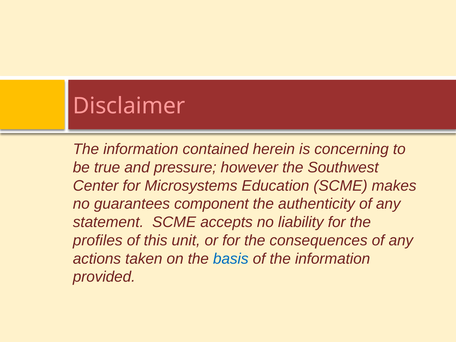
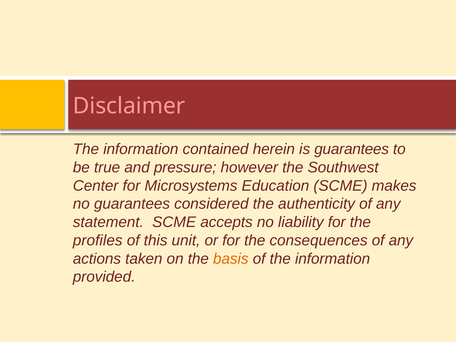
is concerning: concerning -> guarantees (352, 149)
component: component -> considered (211, 204)
basis colour: blue -> orange (231, 259)
